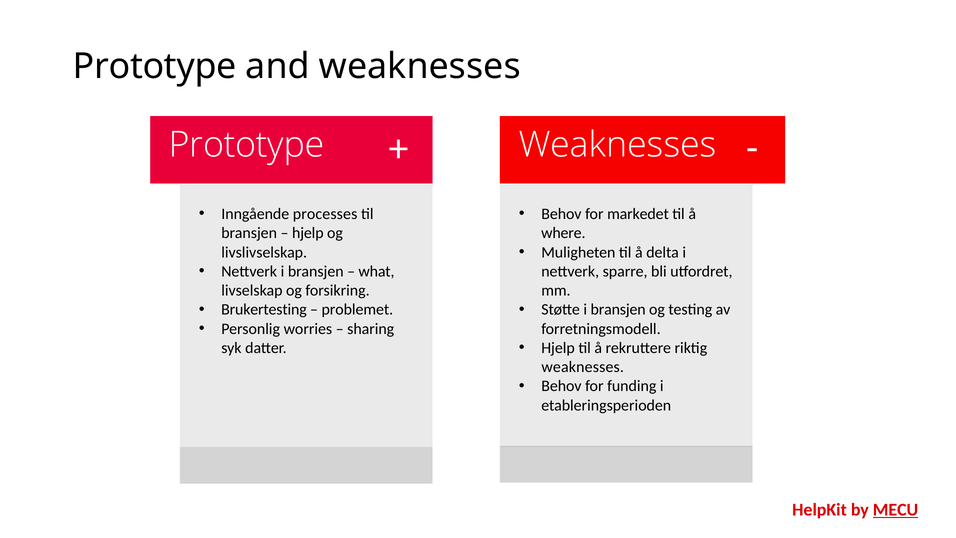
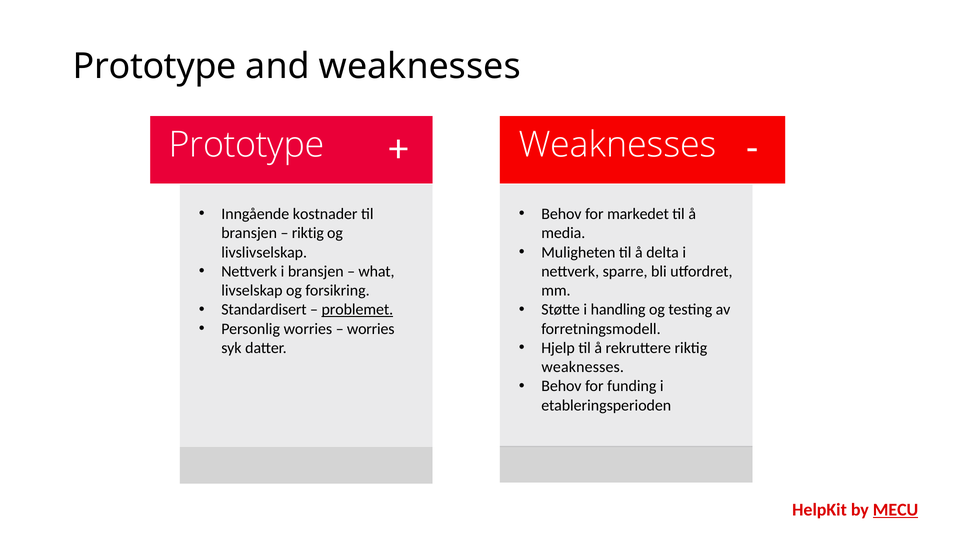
processes: processes -> kostnader (325, 214)
hjelp: hjelp -> riktig (308, 233)
where: where -> media (563, 233)
Brukertesting: Brukertesting -> Standardisert (264, 310)
problemet underline: none -> present (357, 310)
Støtte i bransjen: bransjen -> handling (618, 310)
sharing: sharing -> worries (371, 329)
